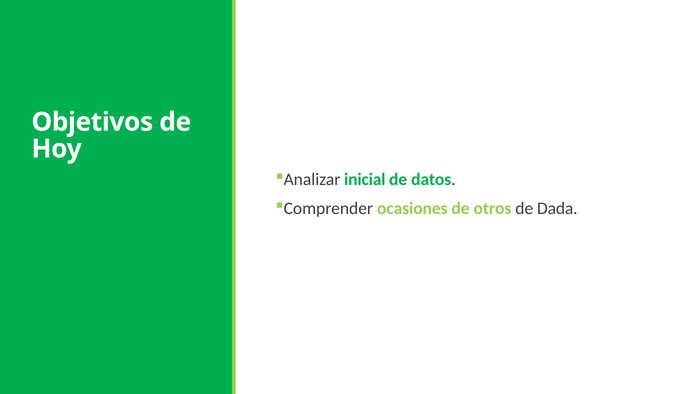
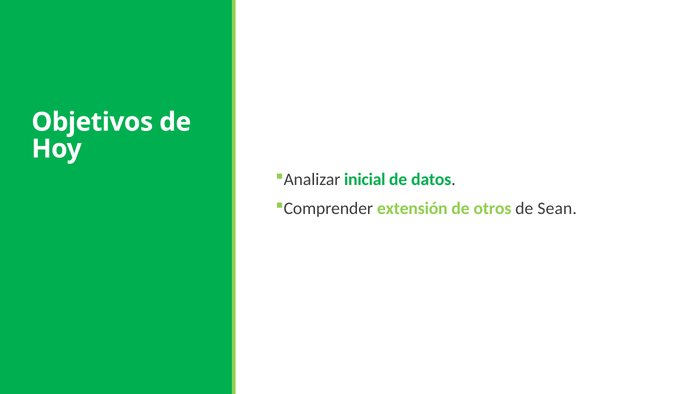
ocasiones: ocasiones -> extensión (412, 208)
Dada: Dada -> Sean (557, 208)
